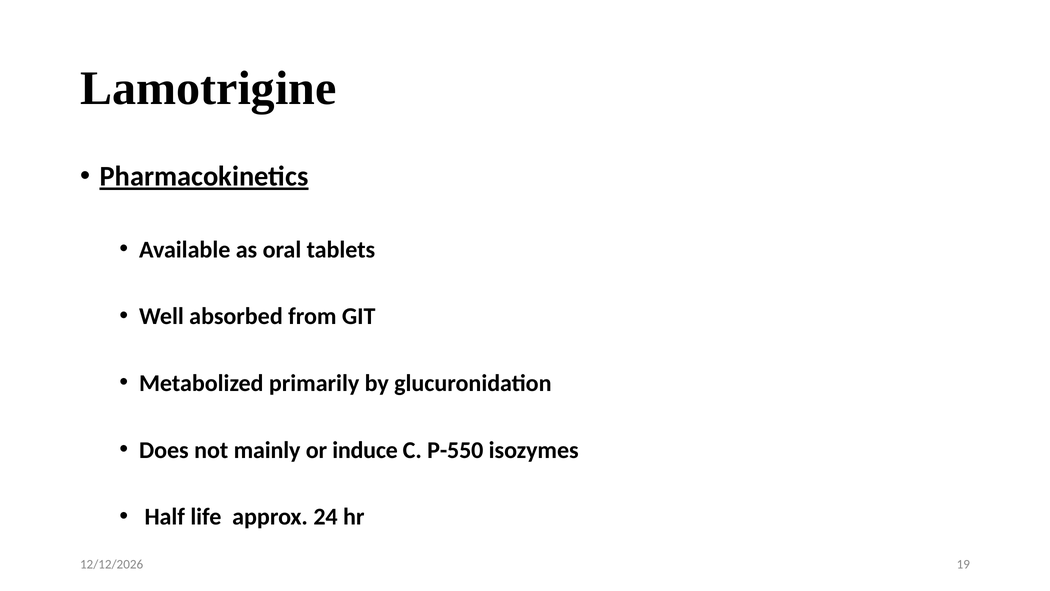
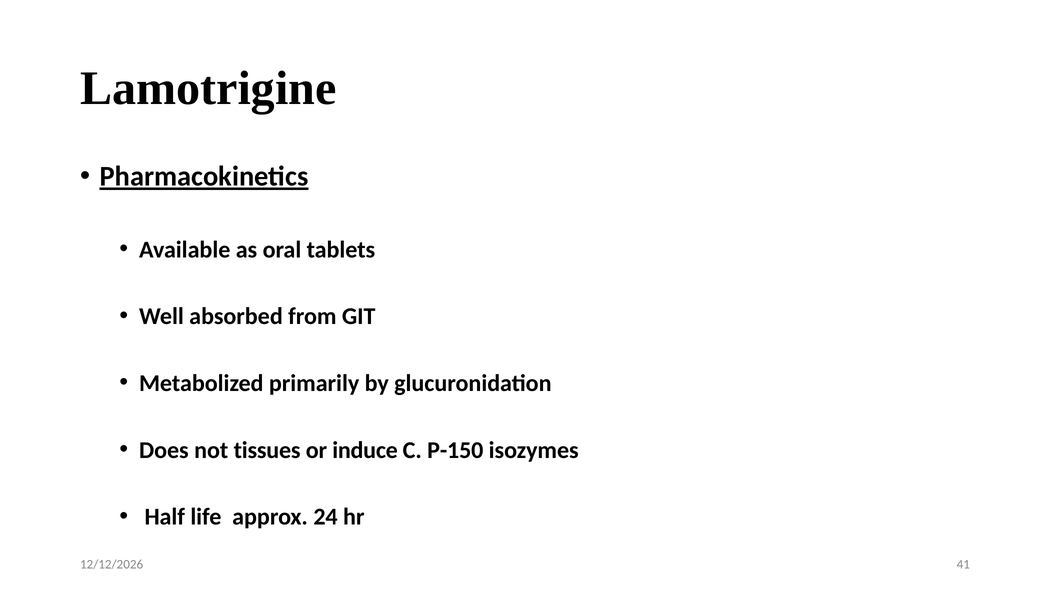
mainly: mainly -> tissues (267, 450)
P-550: P-550 -> P-150 (455, 450)
19: 19 -> 41 (963, 564)
